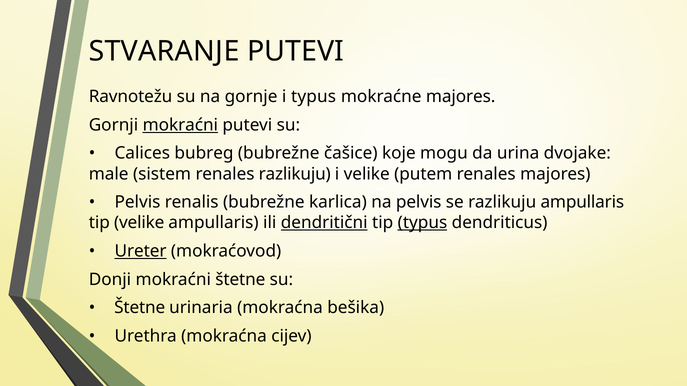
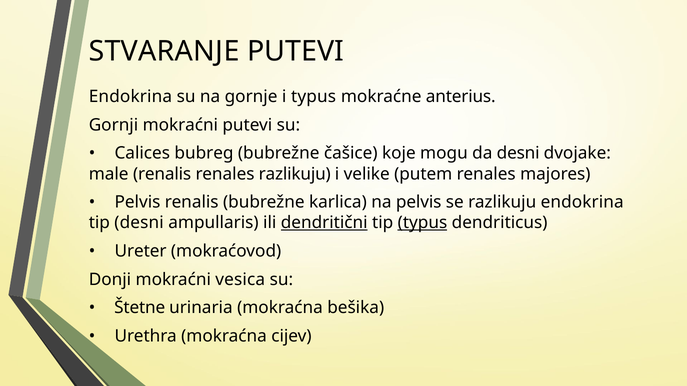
Ravnotežu: Ravnotežu -> Endokrina (130, 97)
mokraćne majores: majores -> anterius (461, 97)
mokraćni underline: present -> none (180, 125)
da urina: urina -> desni (518, 153)
male sistem: sistem -> renalis (162, 174)
razlikuju ampullaris: ampullaris -> endokrina (582, 202)
tip velike: velike -> desni (139, 223)
Ureter underline: present -> none (141, 251)
mokraćni štetne: štetne -> vesica (240, 280)
